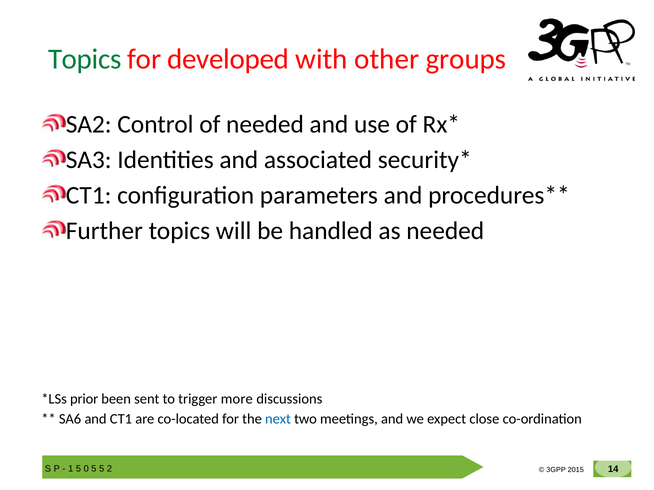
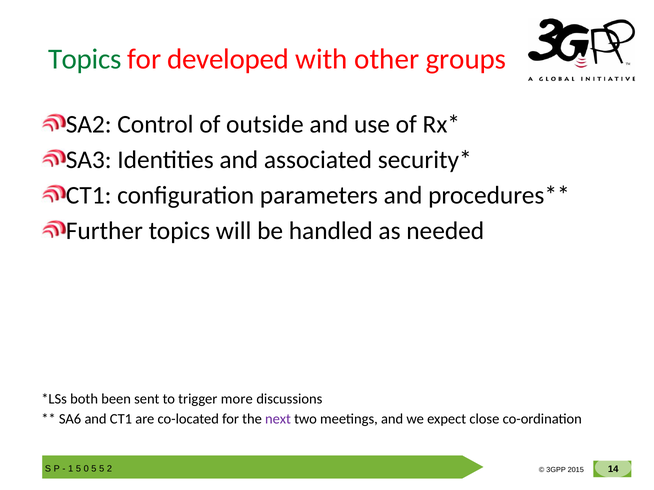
of needed: needed -> outside (265, 124)
prior: prior -> both (84, 399)
next colour: blue -> purple (278, 420)
